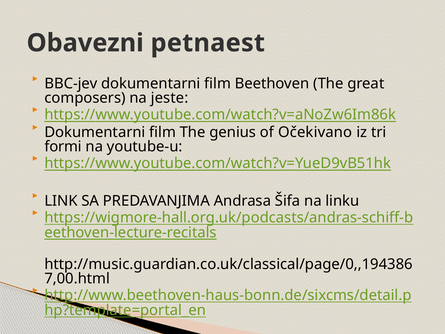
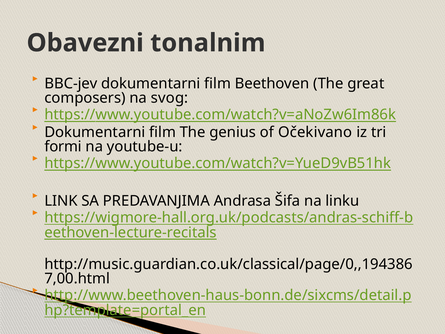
petnaest: petnaest -> tonalnim (208, 43)
jeste: jeste -> svog (170, 98)
